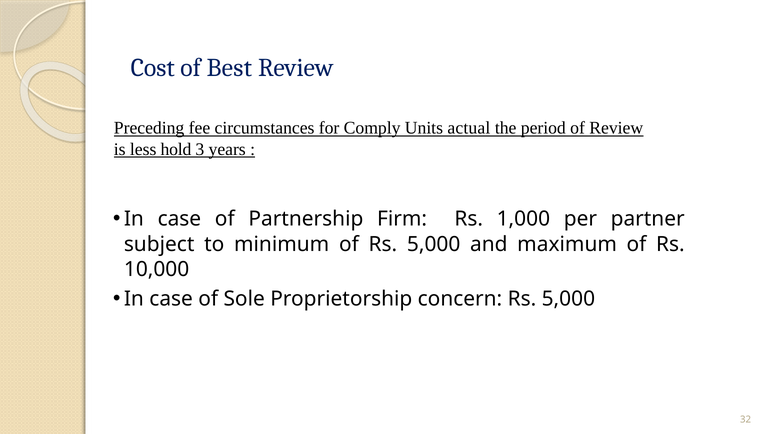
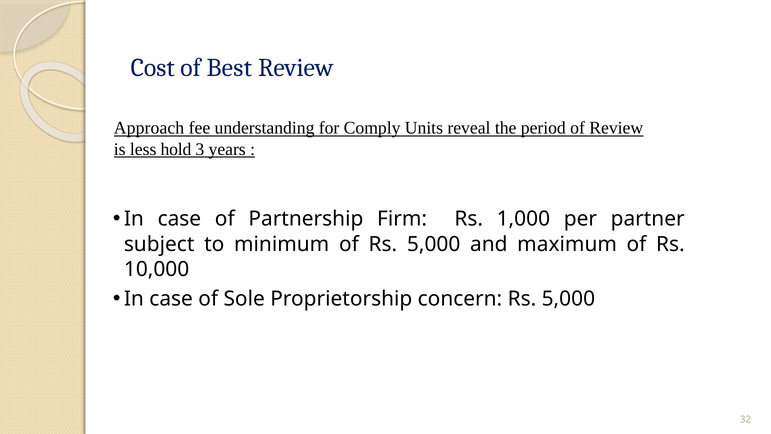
Preceding: Preceding -> Approach (149, 128)
circumstances: circumstances -> understanding (265, 128)
actual: actual -> reveal (469, 128)
